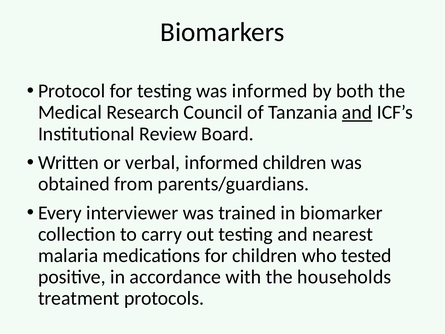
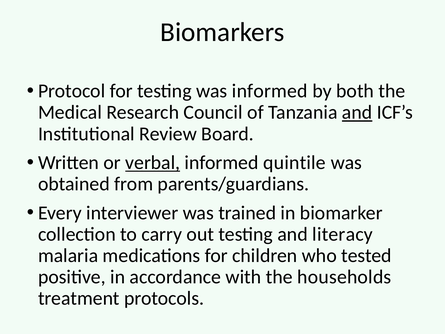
verbal underline: none -> present (153, 163)
informed children: children -> quintile (295, 163)
nearest: nearest -> literacy (343, 234)
